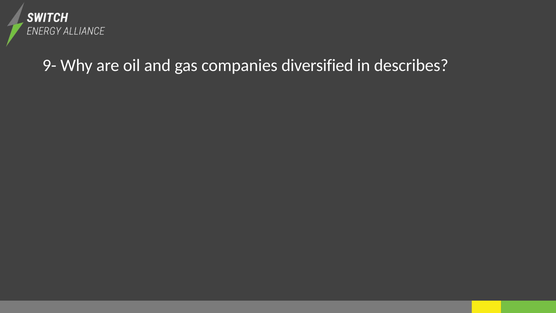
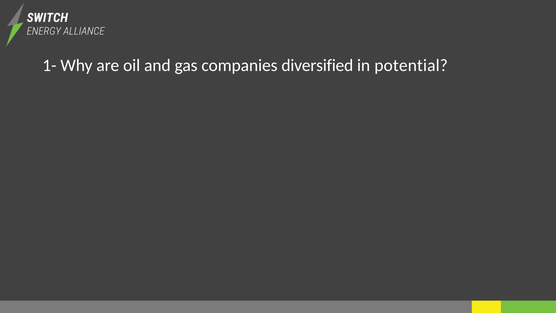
9-: 9- -> 1- (49, 65)
describes: describes -> potential (411, 65)
